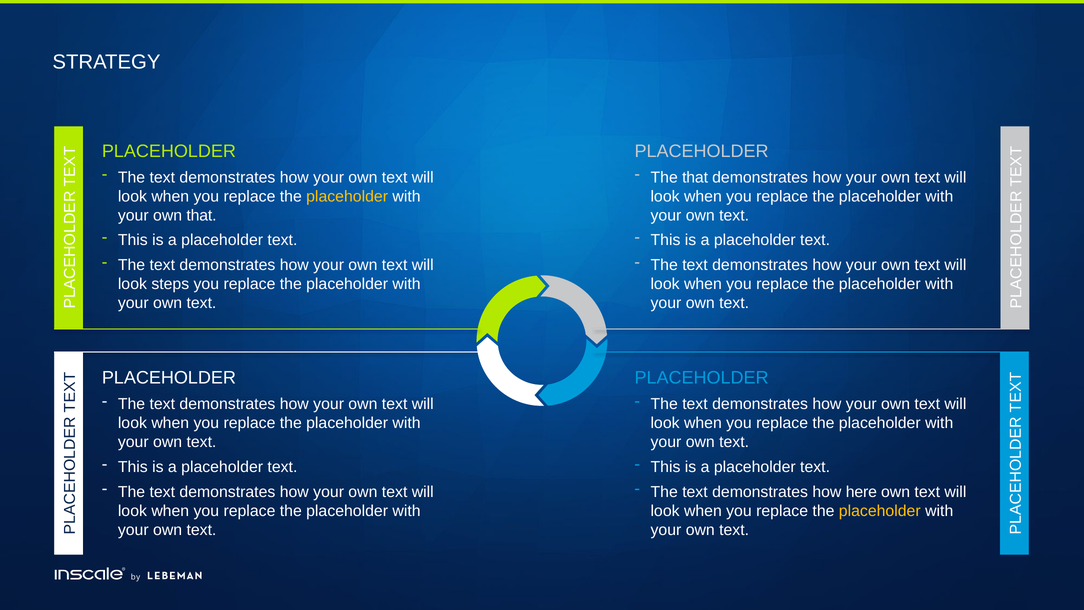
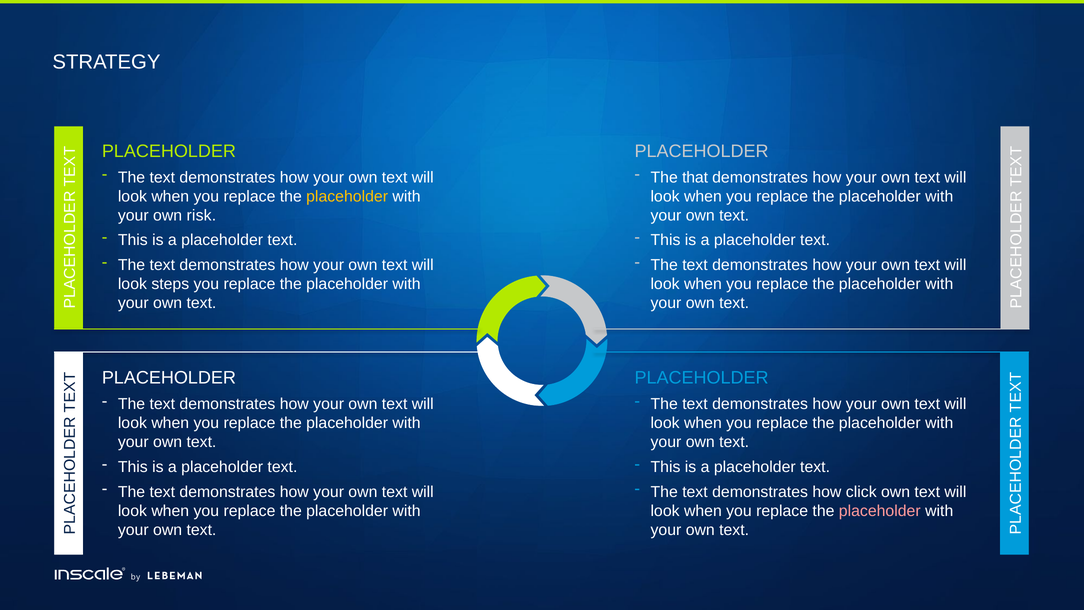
own that: that -> risk (201, 215)
here: here -> click (861, 492)
placeholder colour: yellow -> pink (880, 511)
